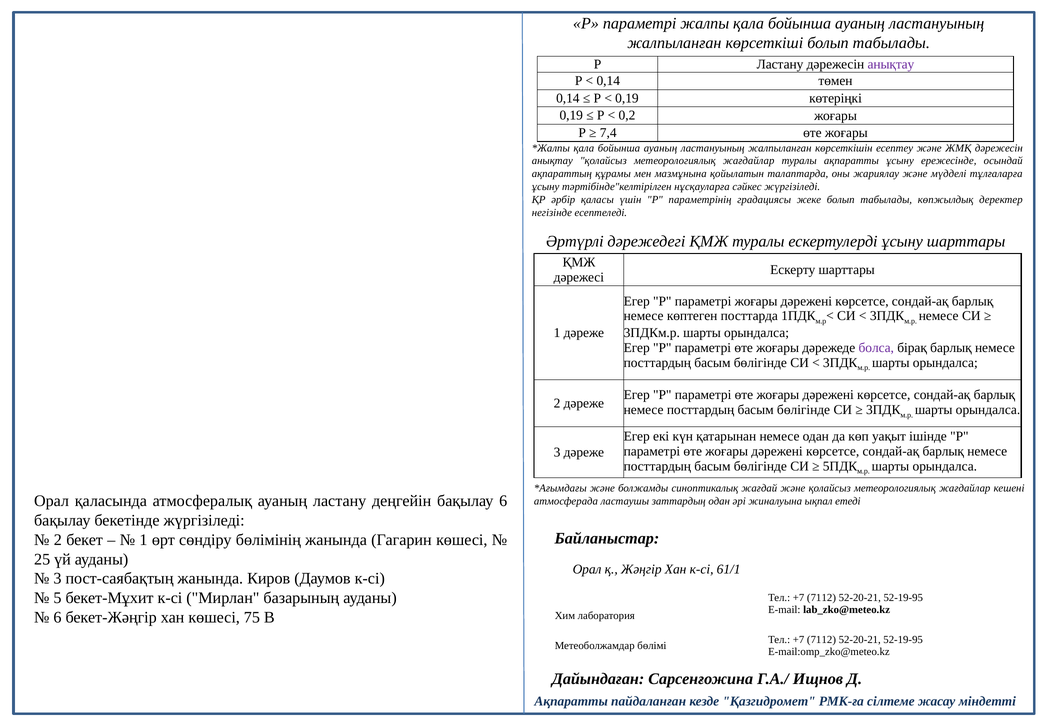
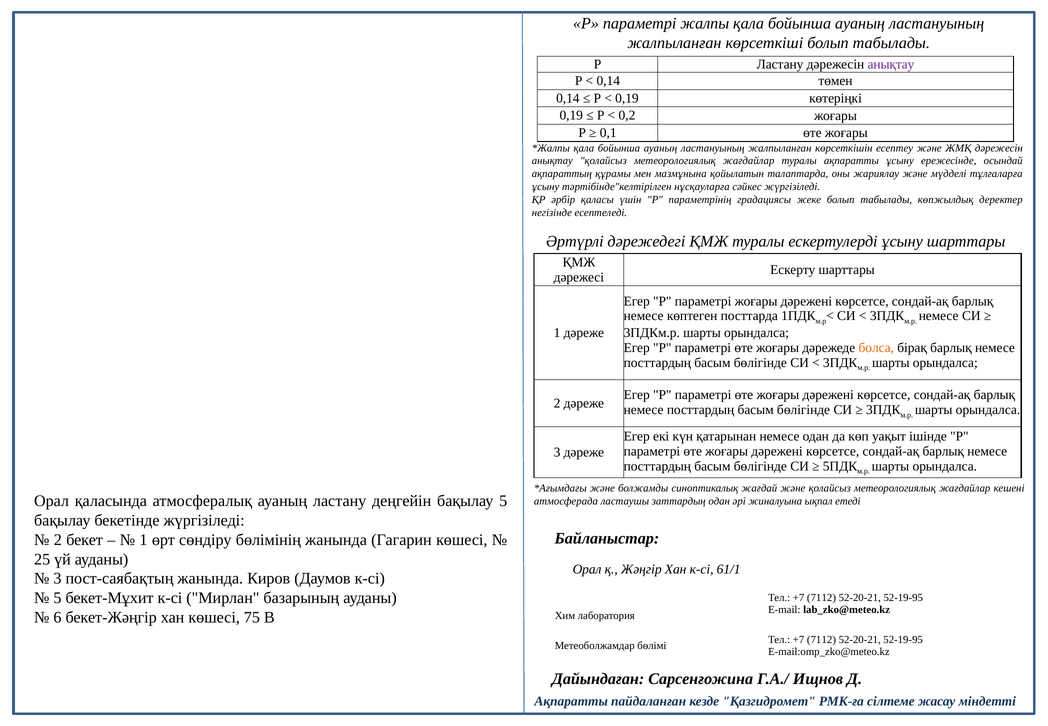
7,4: 7,4 -> 0,1 (608, 133)
болса colour: purple -> orange (876, 348)
бақылау 6: 6 -> 5 (503, 501)
